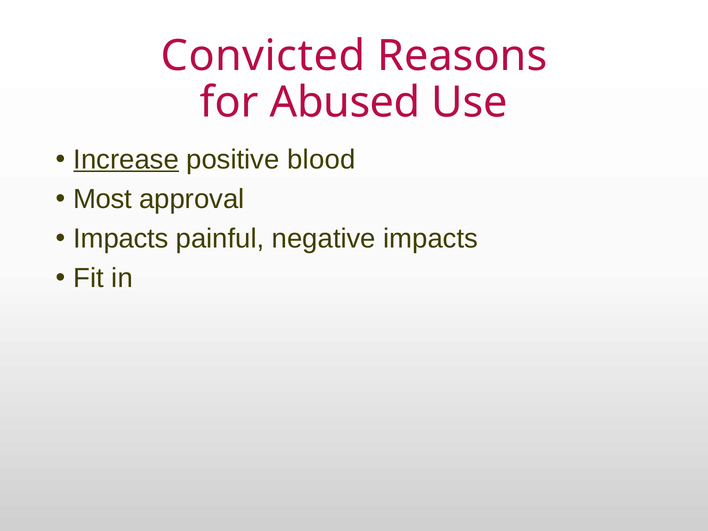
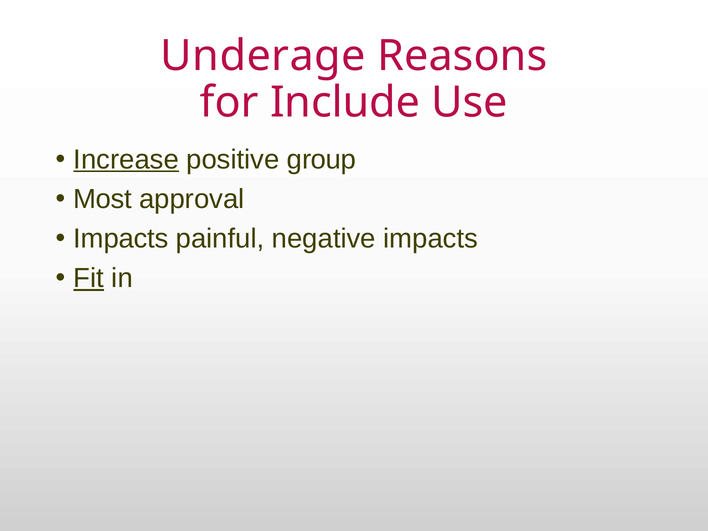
Convicted: Convicted -> Underage (263, 56)
Abused: Abused -> Include (345, 103)
blood: blood -> group (322, 160)
Fit underline: none -> present (89, 278)
